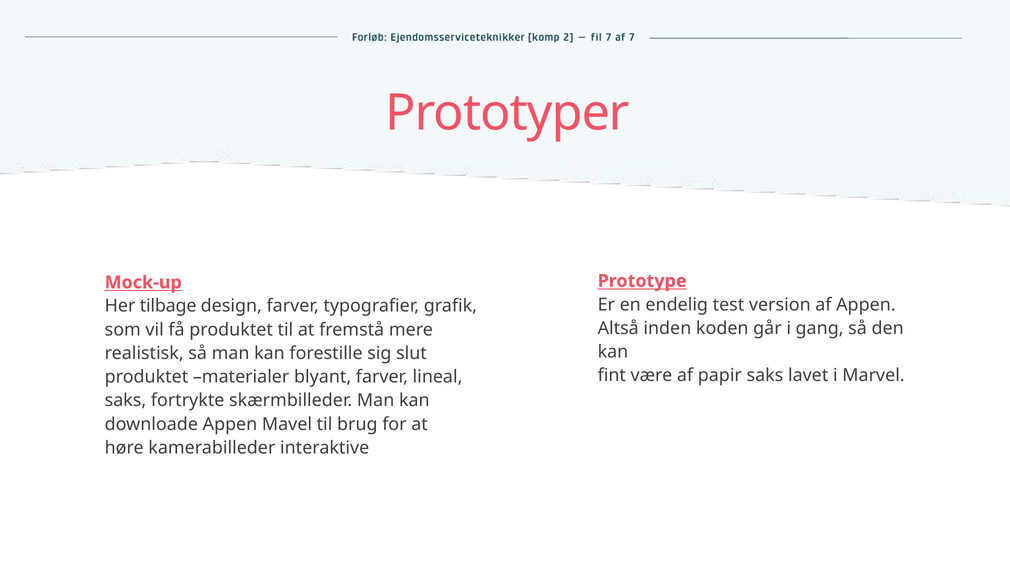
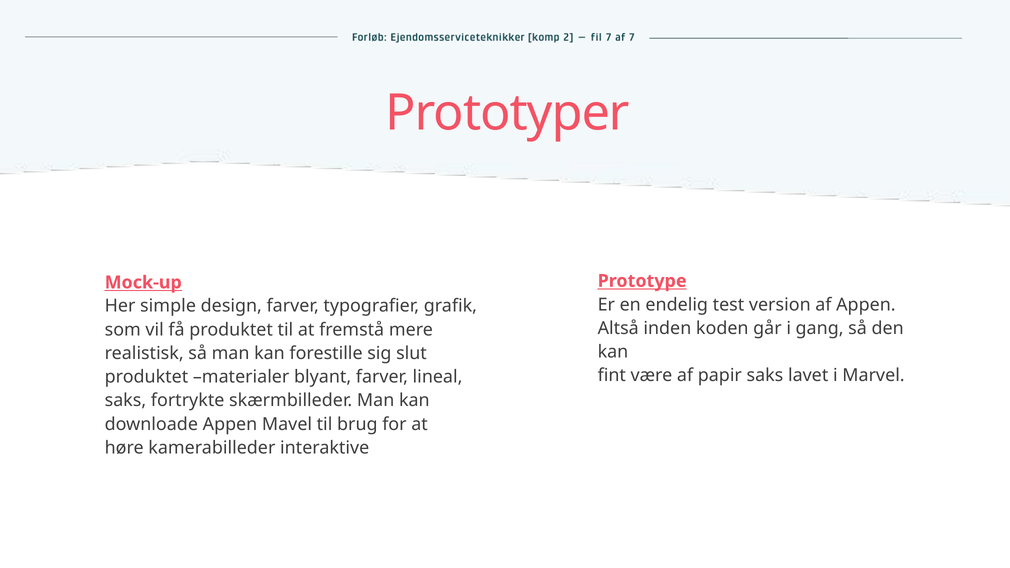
tilbage: tilbage -> simple (168, 306)
